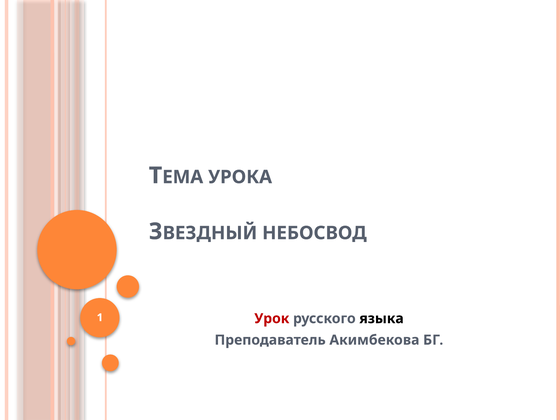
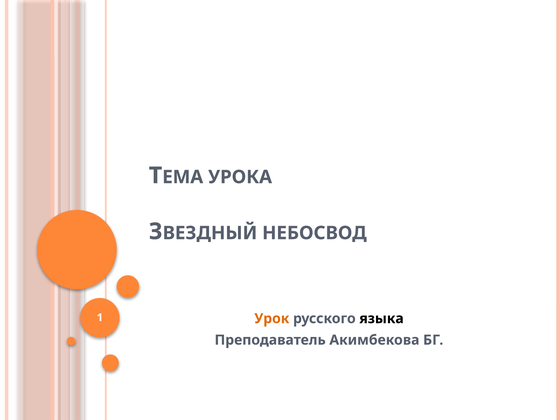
Урок colour: red -> orange (272, 319)
